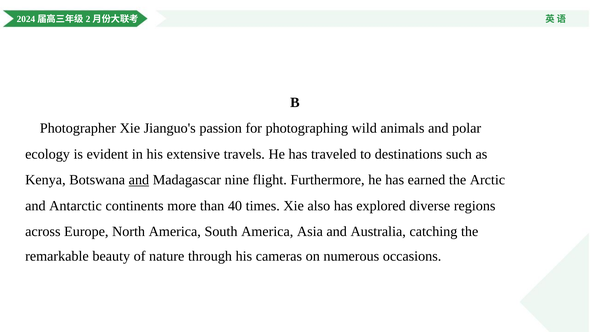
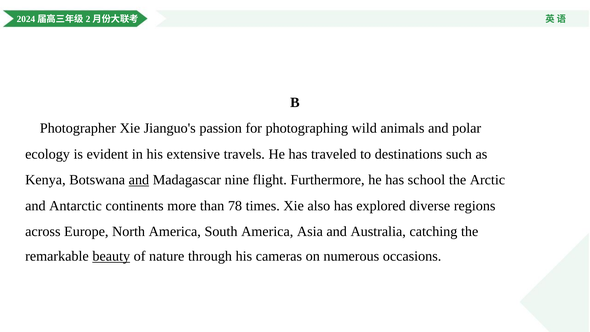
earned: earned -> school (426, 180)
40: 40 -> 78 (235, 206)
beauty underline: none -> present (111, 256)
